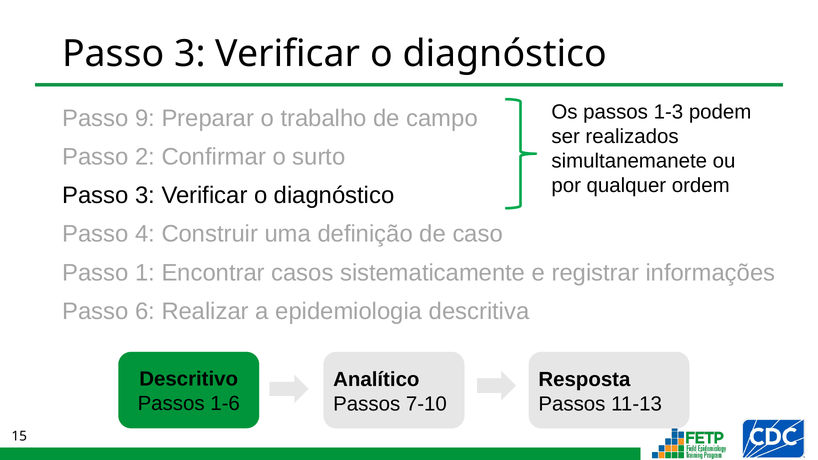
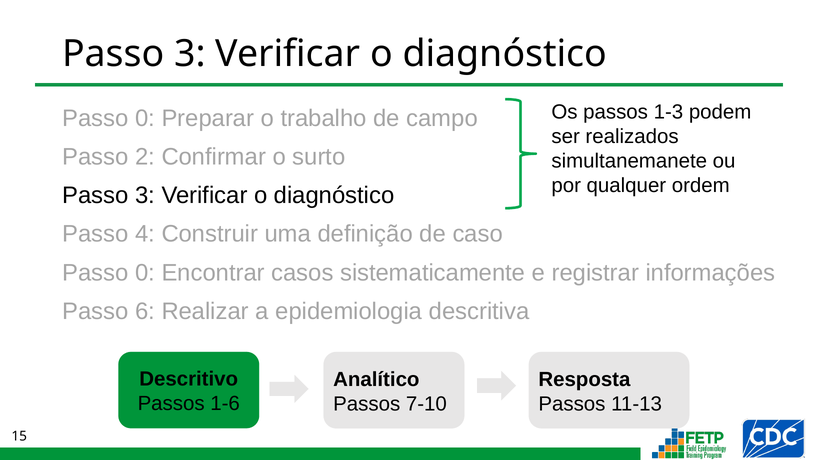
9: 9 -> 0 (145, 118)
1: 1 -> 0 (145, 273)
